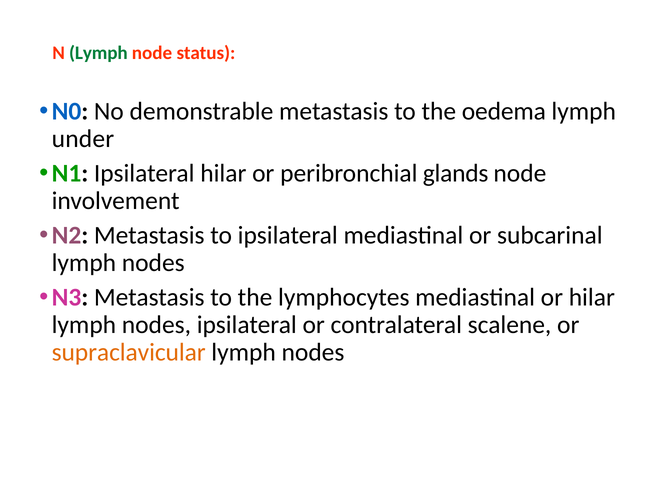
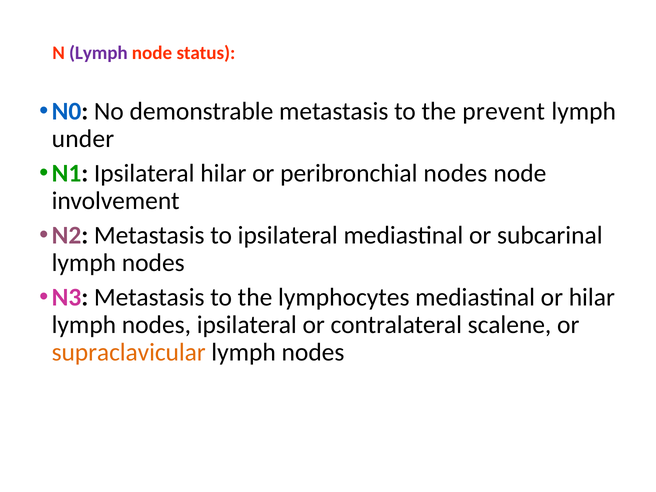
Lymph colour: green -> purple (98, 53)
oedema: oedema -> prevent (504, 111)
peribronchial glands: glands -> nodes (455, 173)
